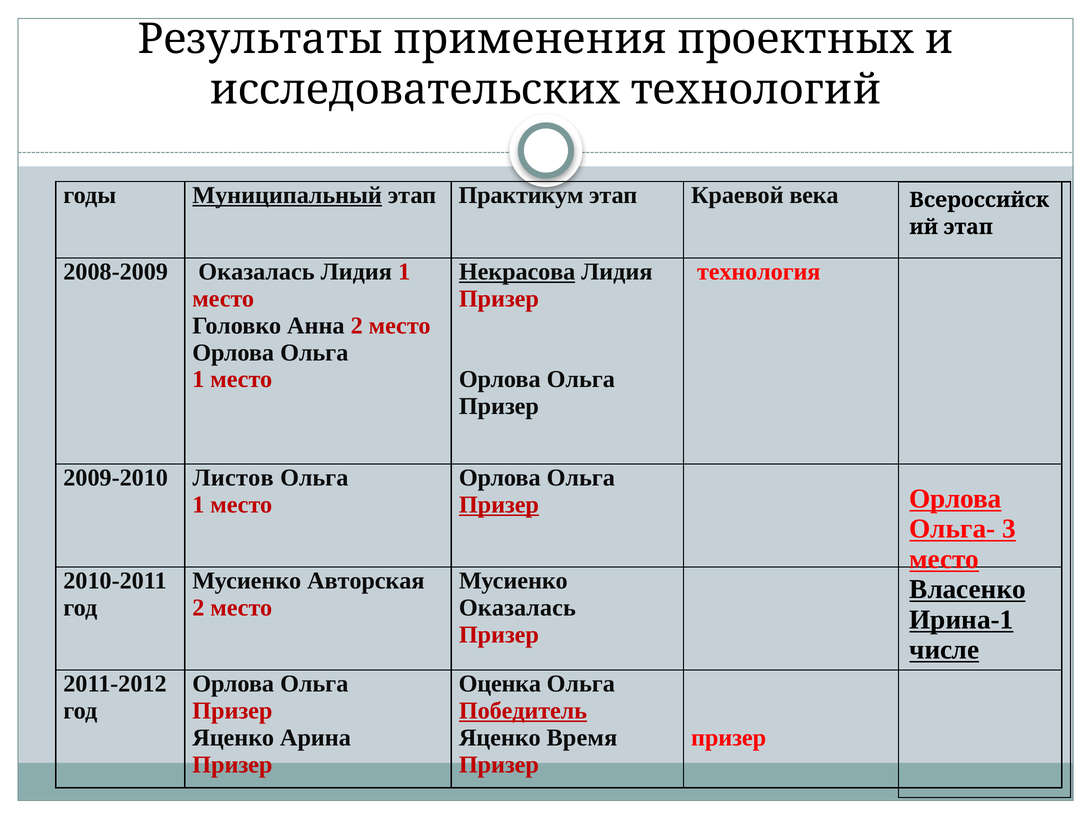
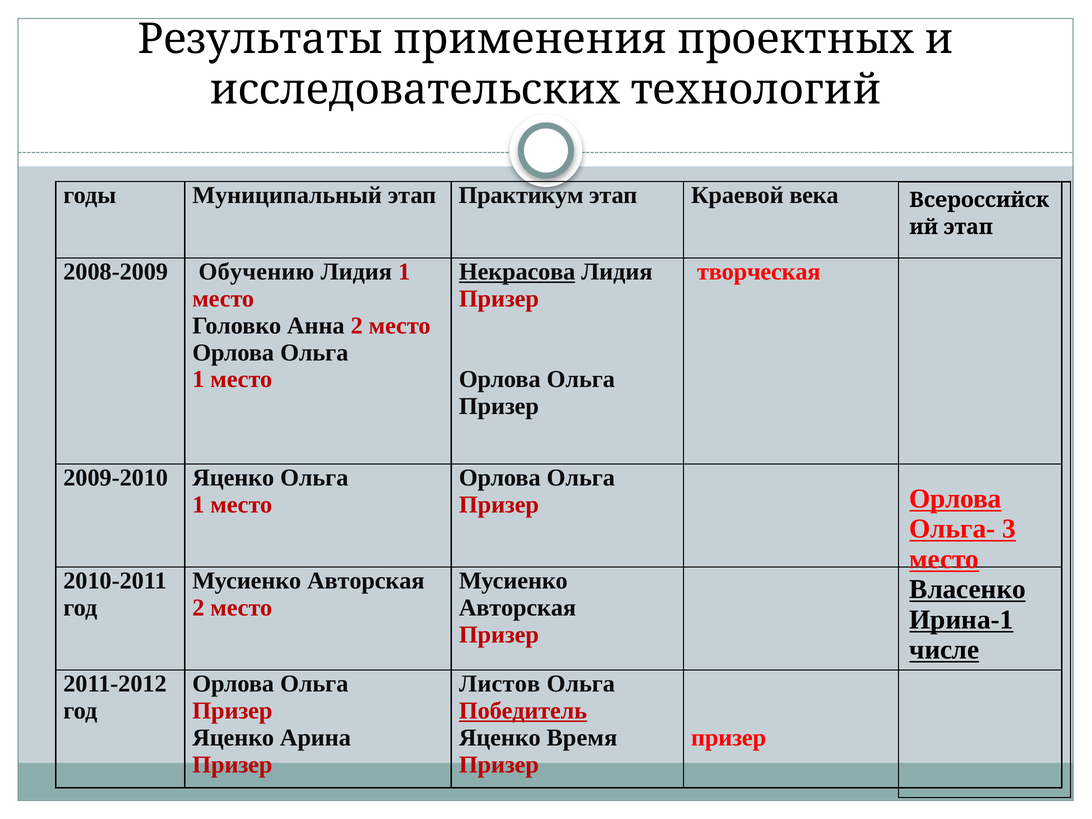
Муниципальный underline: present -> none (287, 195)
2008-2009 Оказалась: Оказалась -> Обучению (256, 272)
технология: технология -> творческая (759, 272)
2009-2010 Листов: Листов -> Яценко (233, 478)
Призер underline: present -> none (499, 505)
Оказалась: Оказалась -> Авторская (517, 608)
Оценка: Оценка -> Листов (500, 684)
